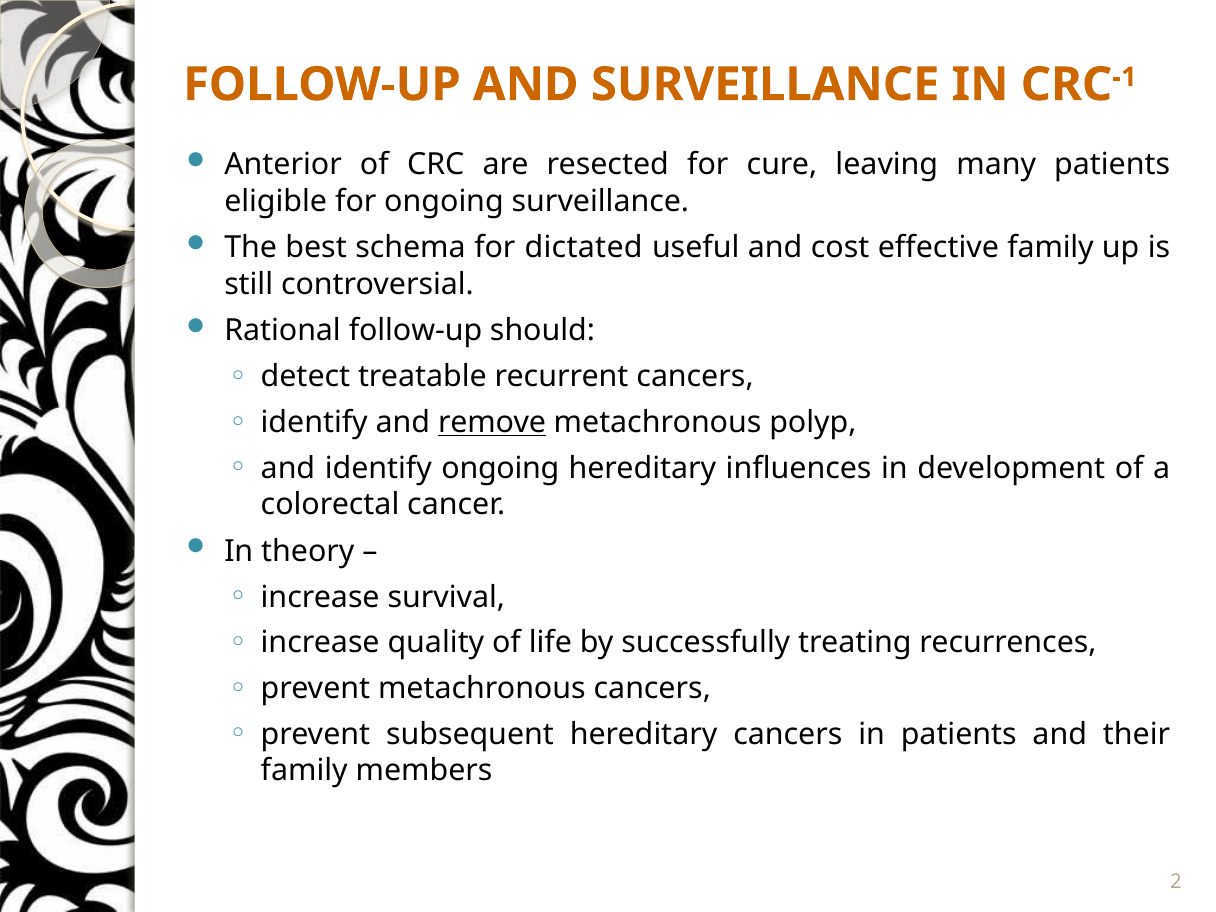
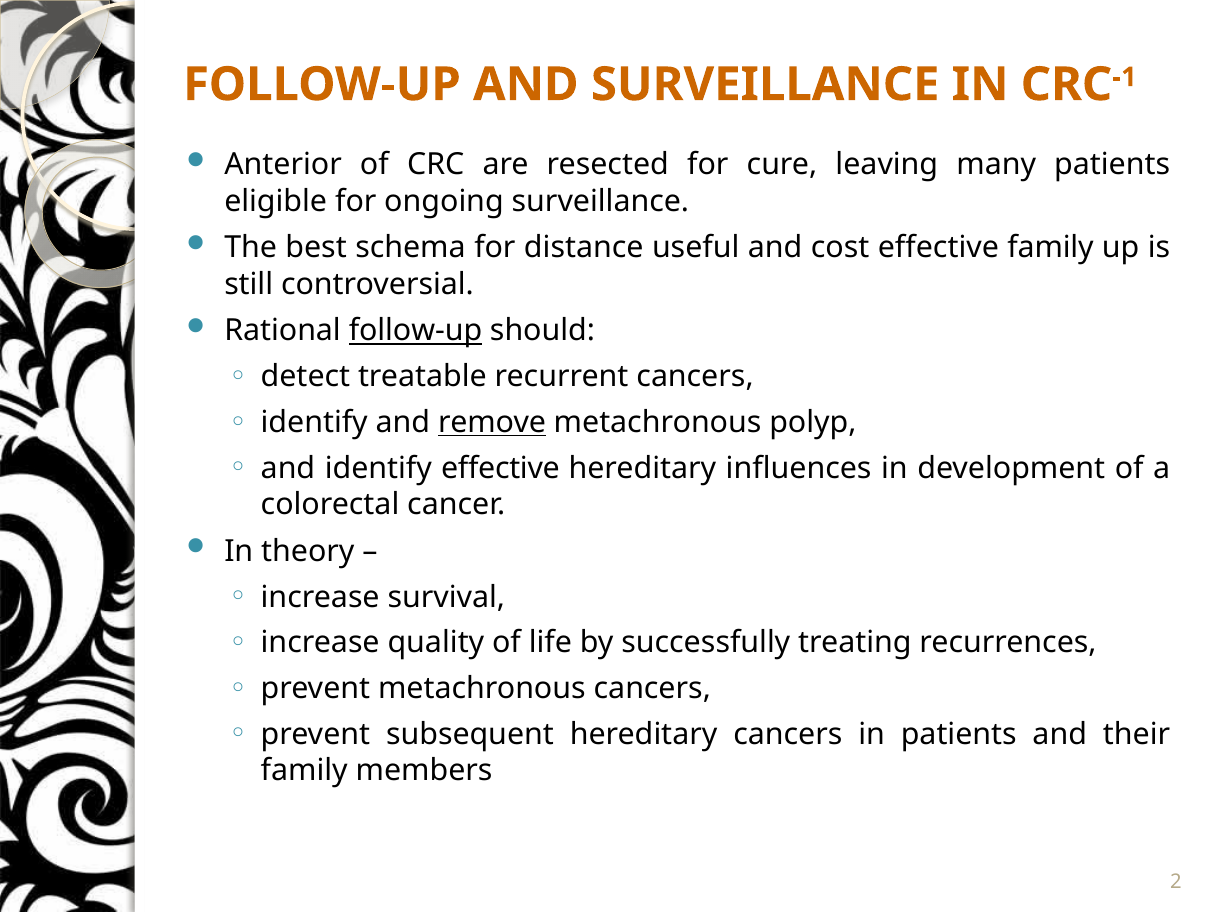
dictated: dictated -> distance (584, 248)
follow-up underline: none -> present (415, 331)
identify ongoing: ongoing -> effective (500, 468)
